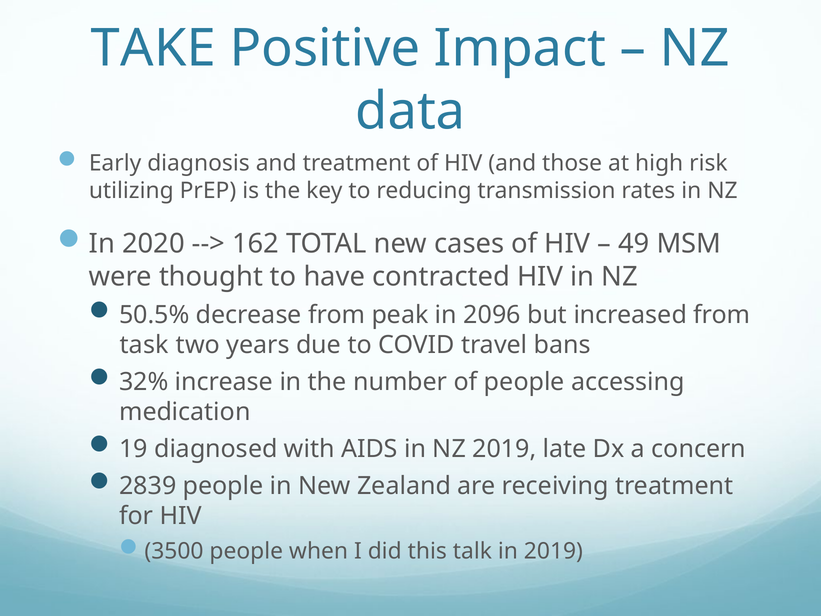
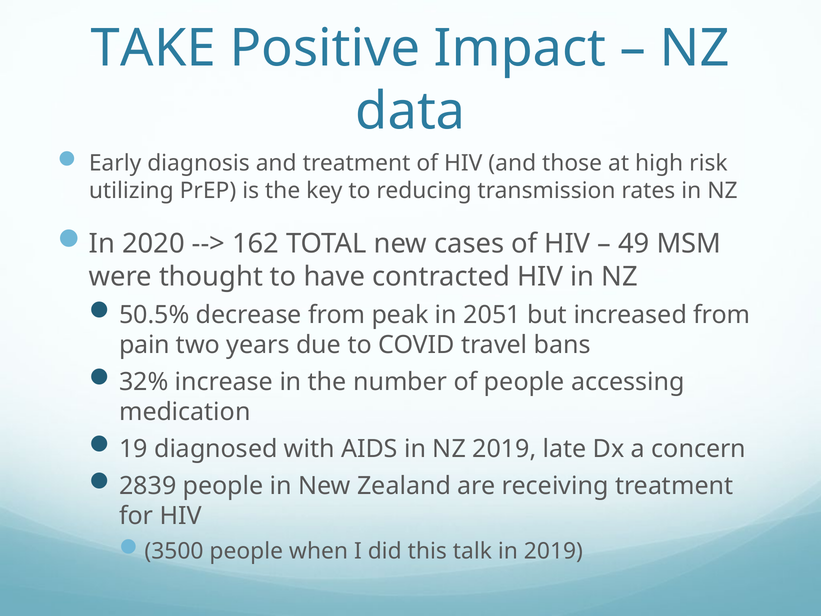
2096: 2096 -> 2051 (492, 315)
task: task -> pain (144, 345)
